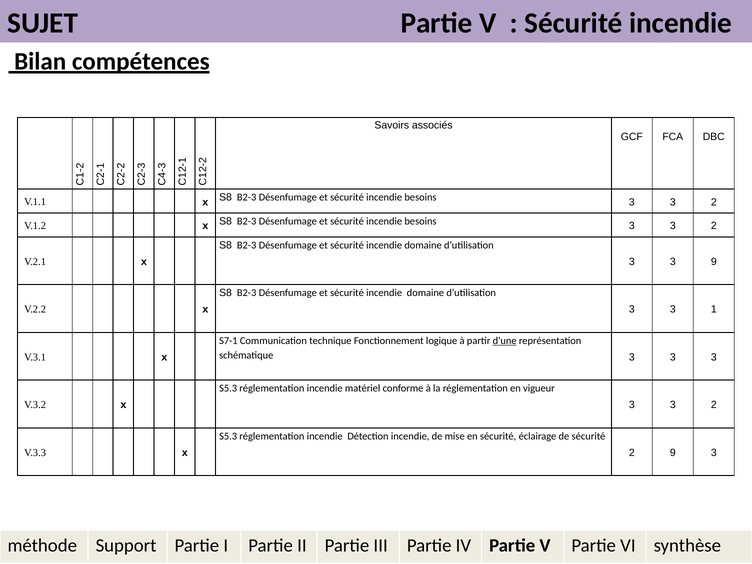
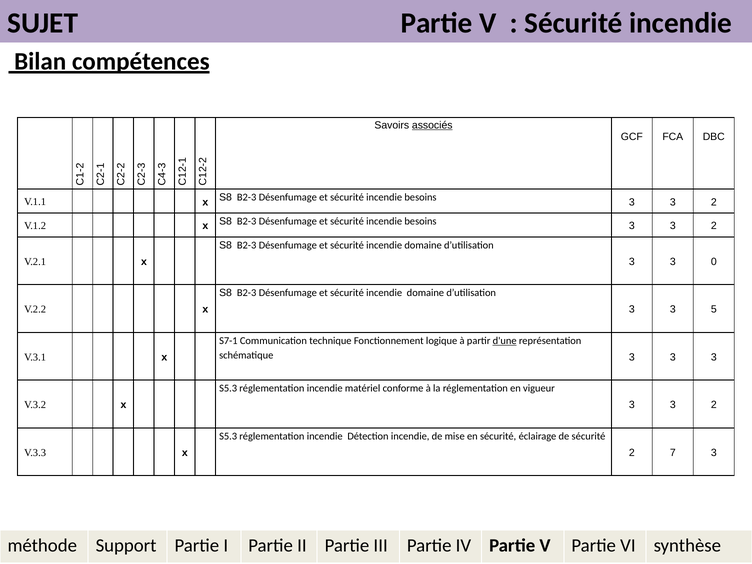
associés underline: none -> present (432, 125)
3 9: 9 -> 0 (714, 262)
3 1: 1 -> 5 (714, 310)
2 9: 9 -> 7 (673, 453)
